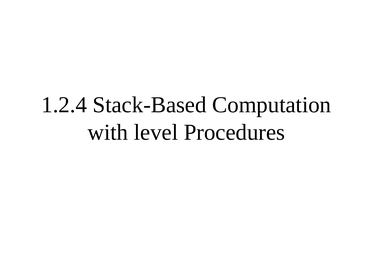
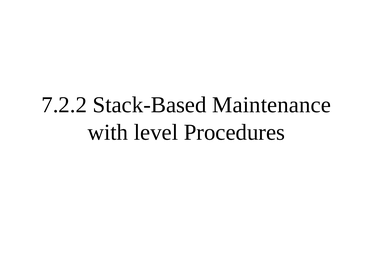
1.2.4: 1.2.4 -> 7.2.2 (64, 105)
Computation: Computation -> Maintenance (272, 105)
